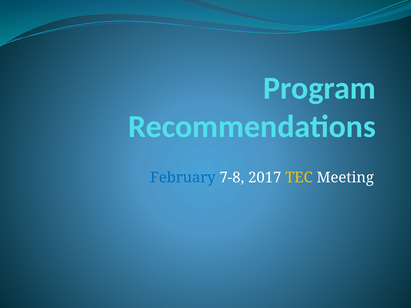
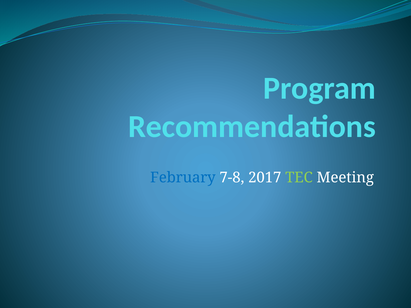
TEC colour: yellow -> light green (299, 178)
